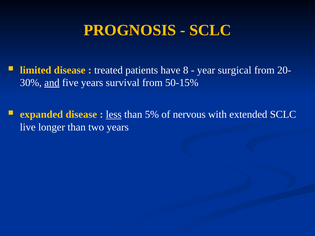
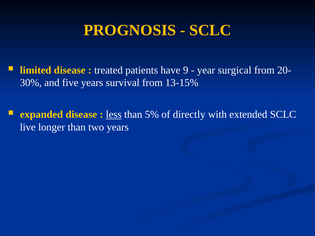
8: 8 -> 9 (186, 70)
and underline: present -> none (52, 83)
50-15%: 50-15% -> 13-15% (182, 83)
nervous: nervous -> directly (189, 115)
